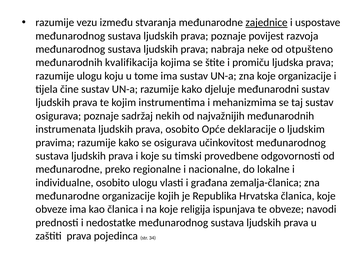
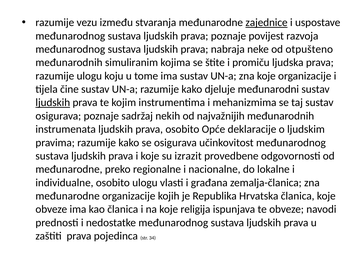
kvalifikacija: kvalifikacija -> simuliranim (132, 63)
ljudskih underline: none -> present (53, 103)
timski: timski -> izrazit (188, 156)
